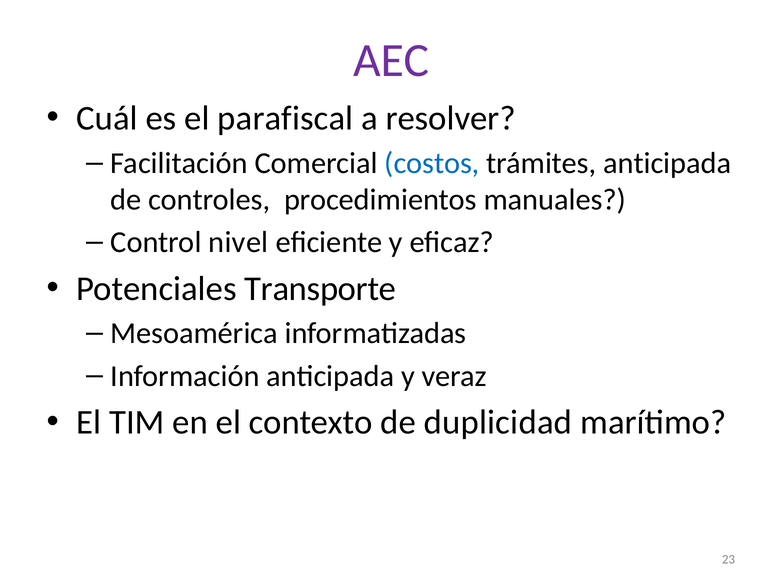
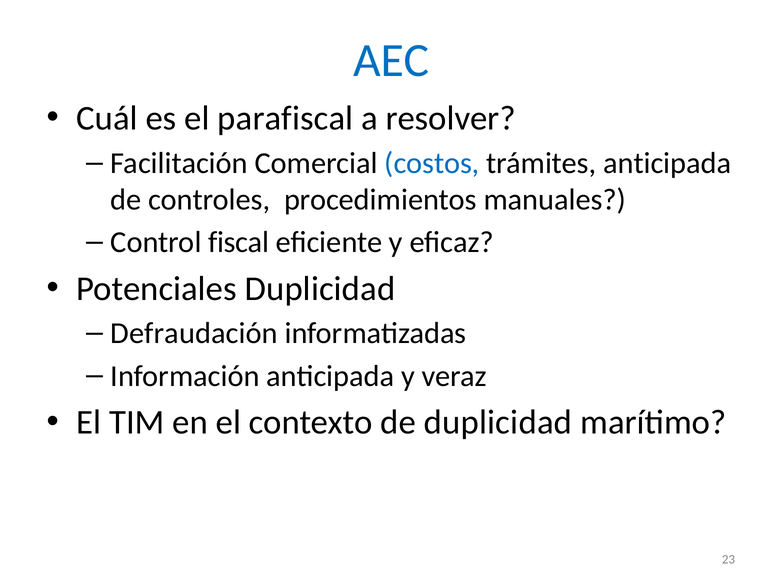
AEC colour: purple -> blue (391, 61)
nivel: nivel -> fiscal (239, 242)
Potenciales Transporte: Transporte -> Duplicidad (320, 289)
Mesoamérica: Mesoamérica -> Defraudación (194, 334)
